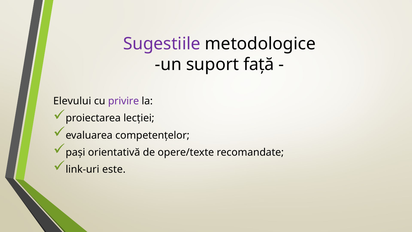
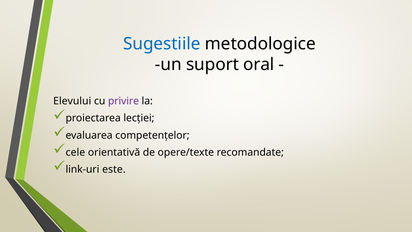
Sugestiile colour: purple -> blue (162, 44)
față: față -> oral (259, 64)
pași: pași -> cele (75, 152)
